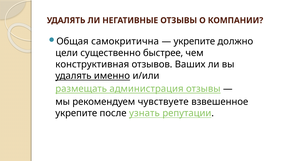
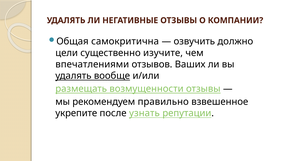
укрепите: укрепите -> озвучить (194, 41)
быстрее: быстрее -> изучите (163, 53)
конструктивная: конструктивная -> впечатлениями (92, 64)
именно: именно -> вообще (112, 75)
администрация: администрация -> возмущенности (146, 88)
чувствуете: чувствуете -> правильно (163, 101)
